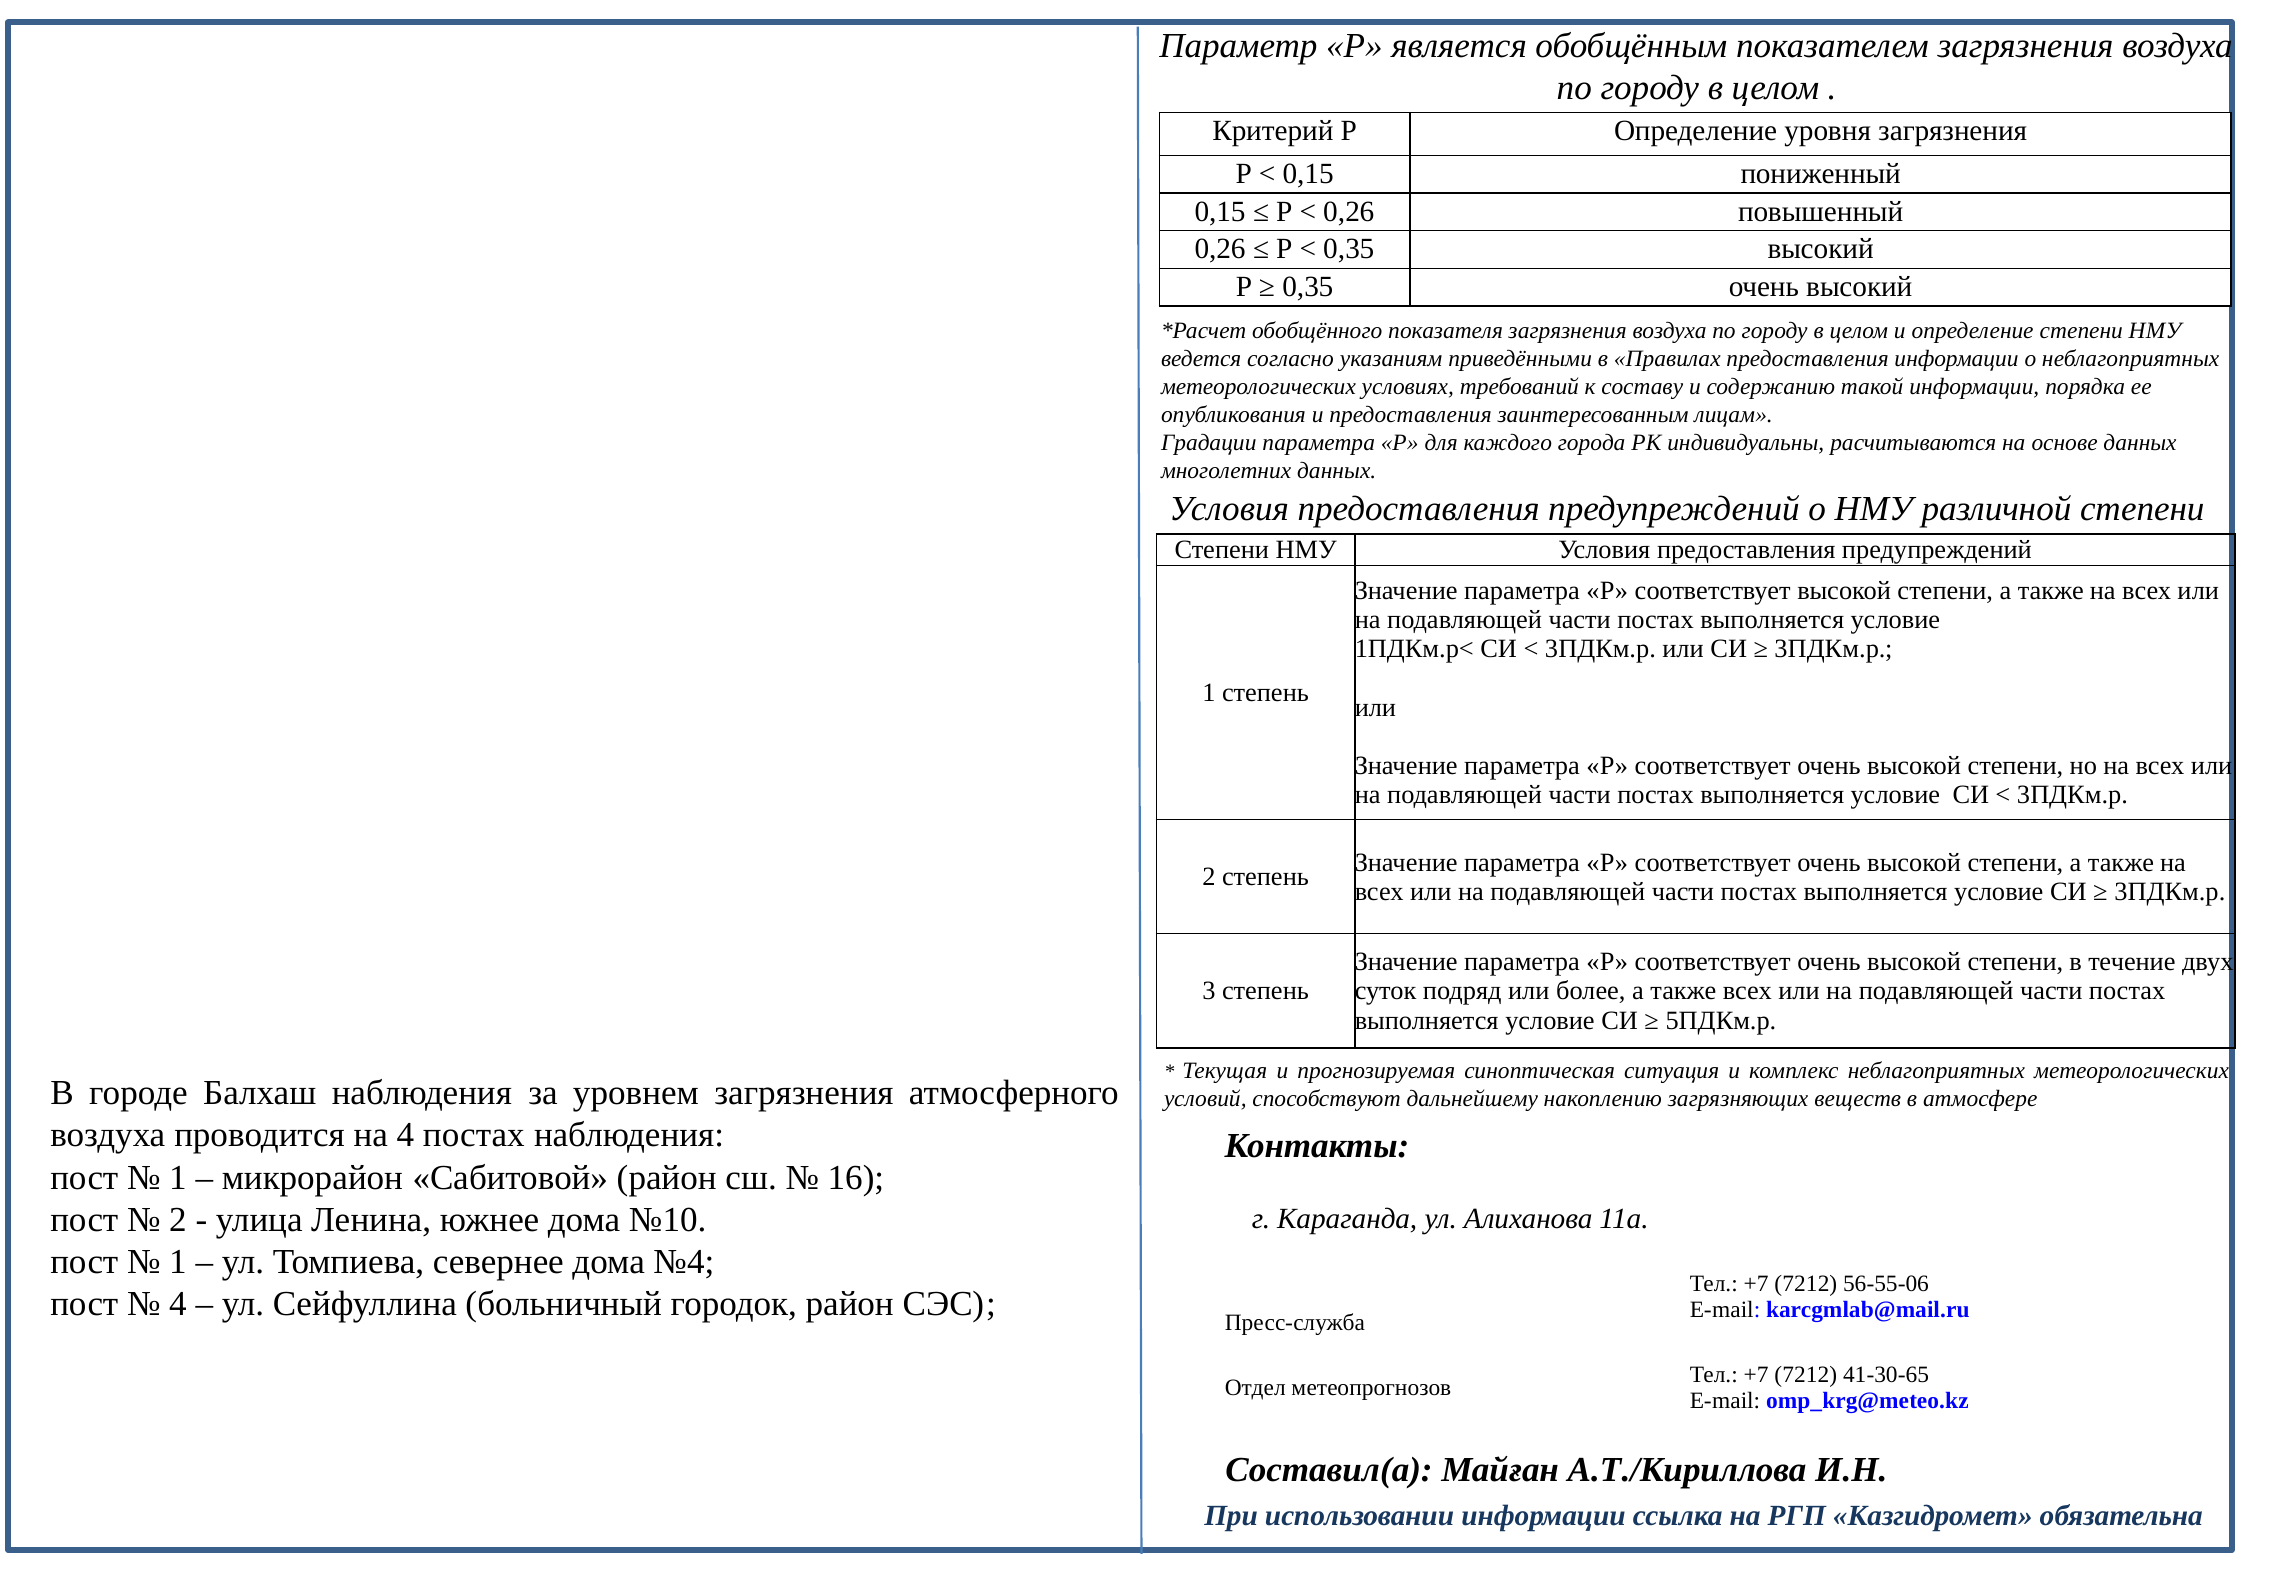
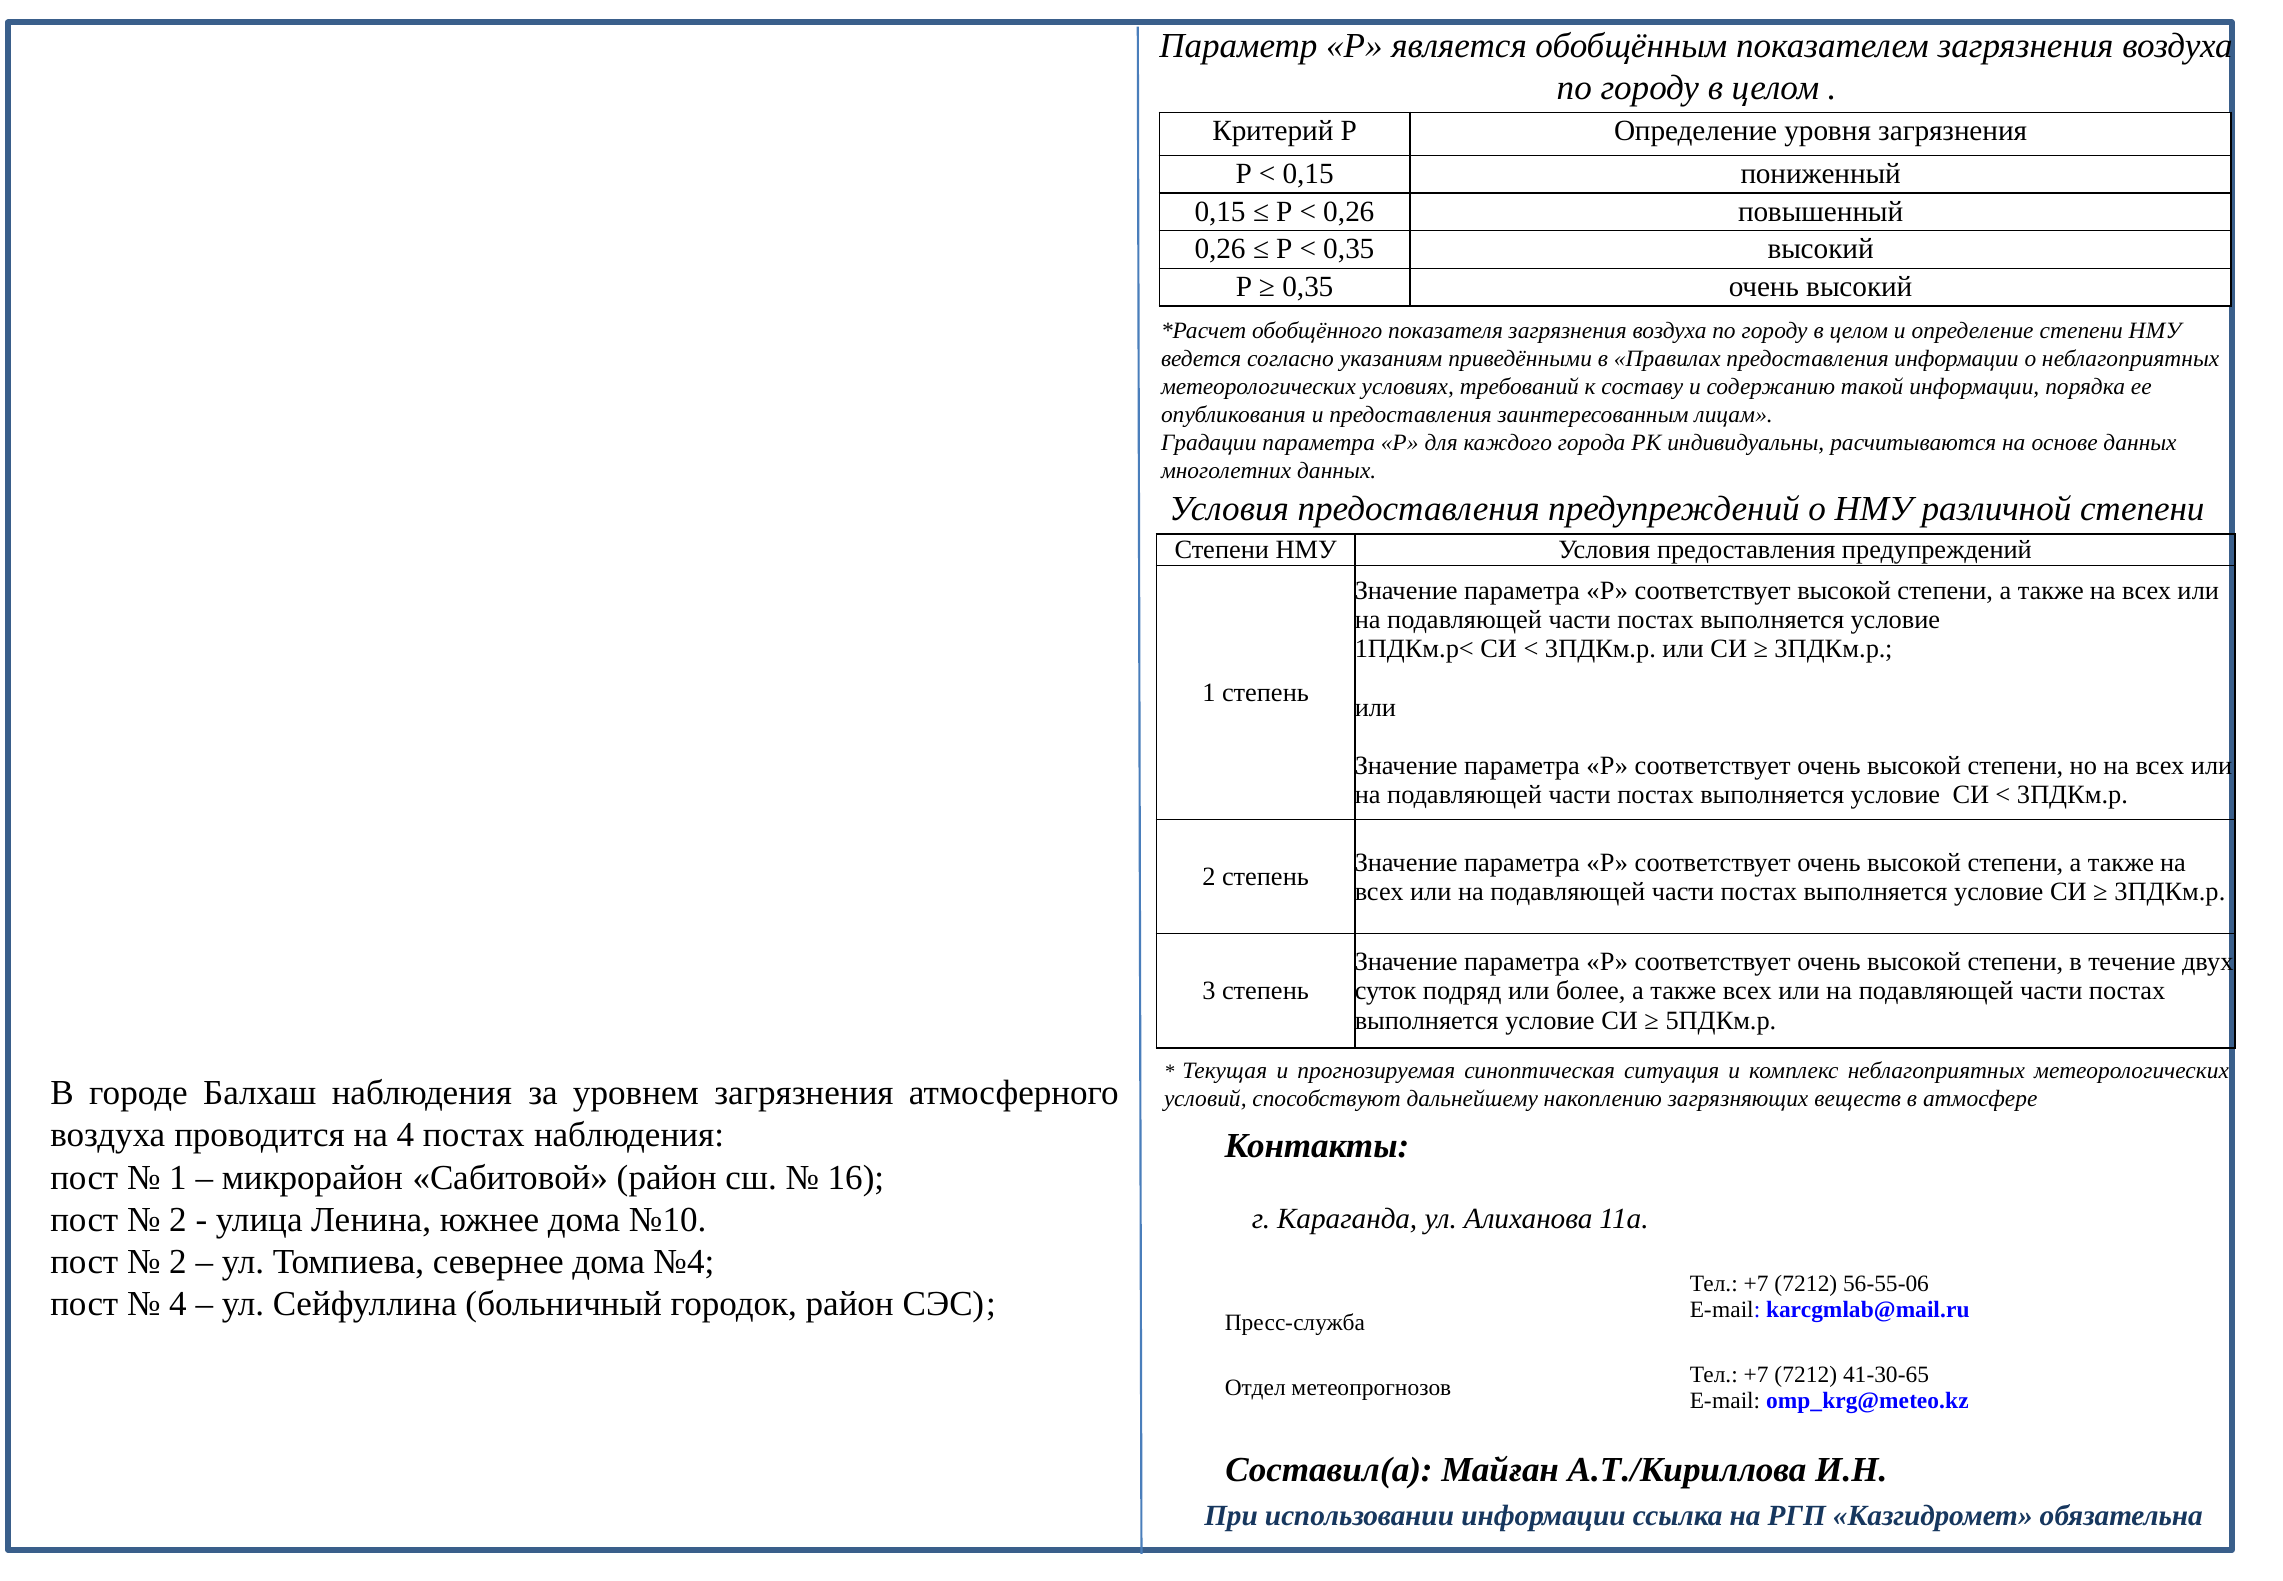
1: 1 -> 2 (178, 1261)
